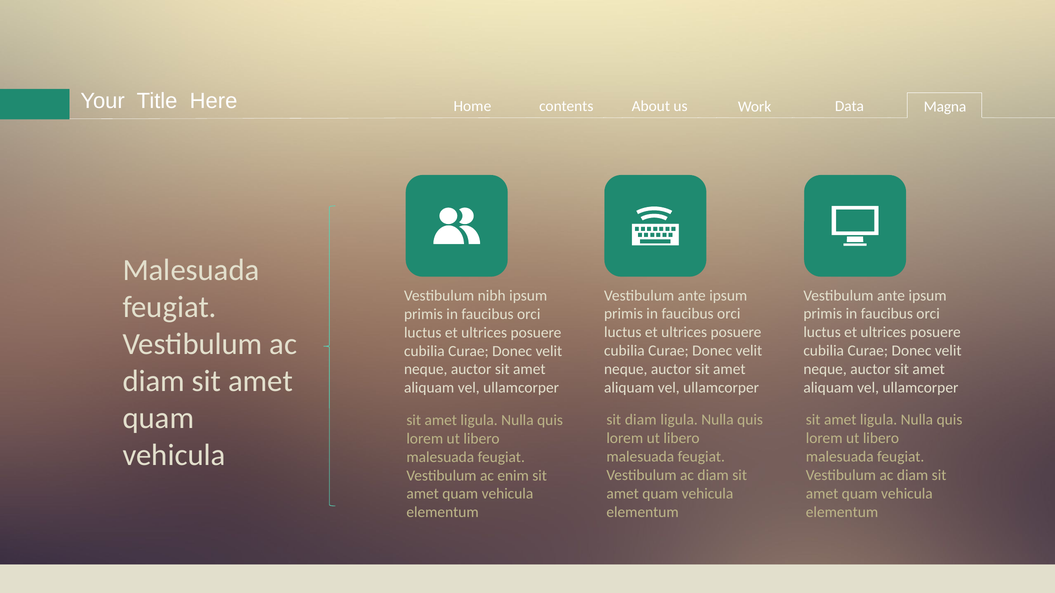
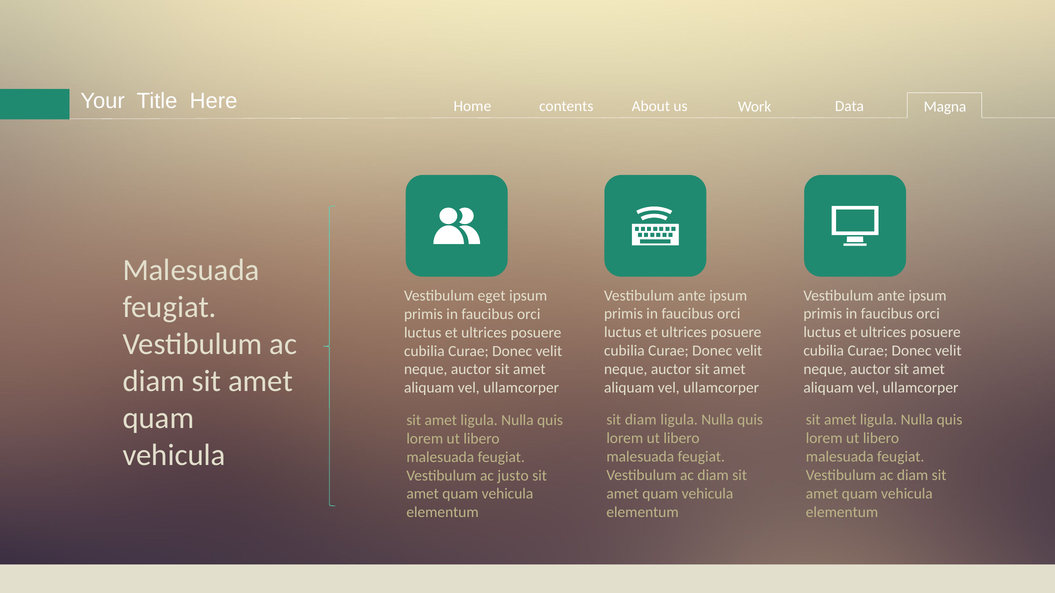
nibh: nibh -> eget (492, 296)
enim: enim -> justo (513, 476)
